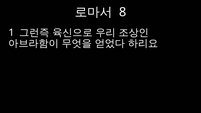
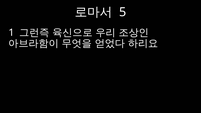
8: 8 -> 5 (123, 12)
